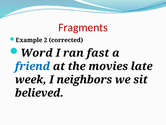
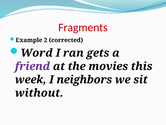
fast: fast -> gets (98, 53)
friend colour: blue -> purple (33, 66)
late: late -> this (142, 66)
believed: believed -> without (39, 93)
